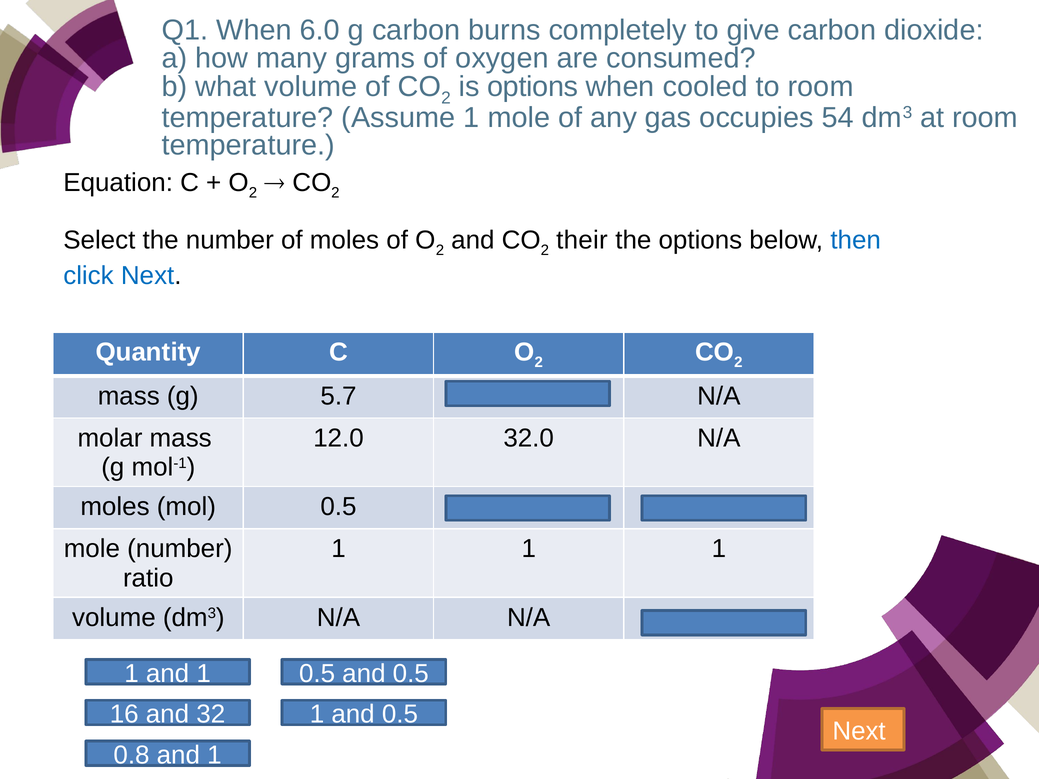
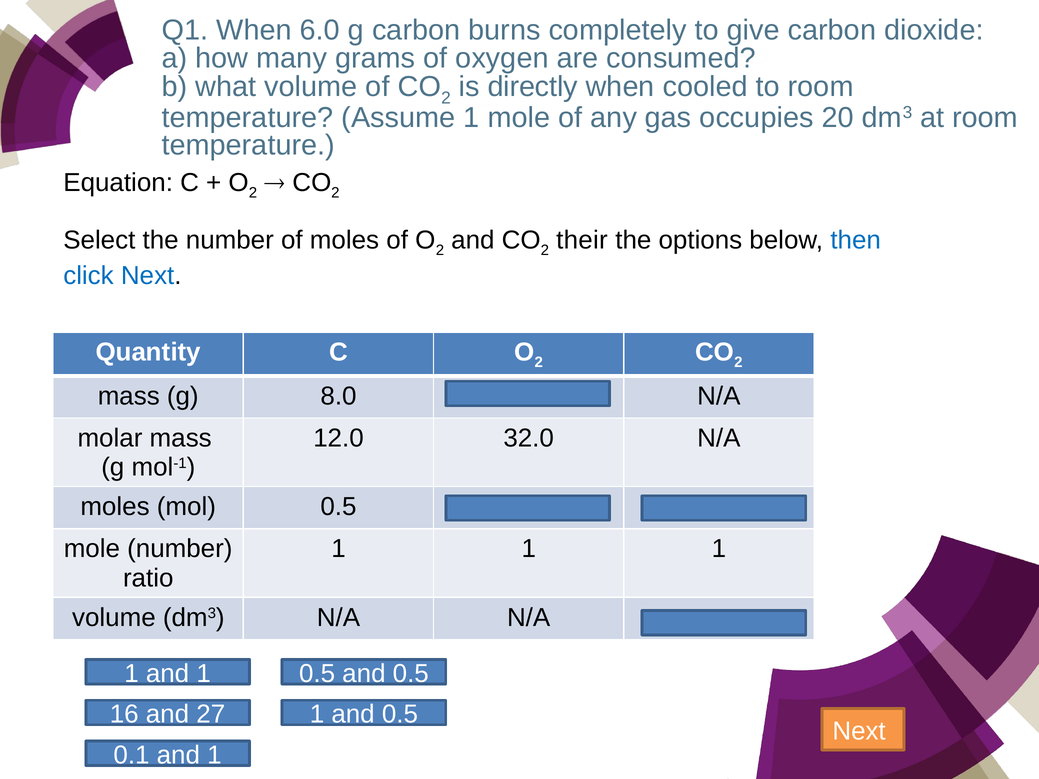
is options: options -> directly (533, 87)
54: 54 -> 20 (838, 118)
5.7: 5.7 -> 8.0 (338, 396)
32: 32 -> 27 (211, 715)
0.8: 0.8 -> 0.1 (132, 756)
